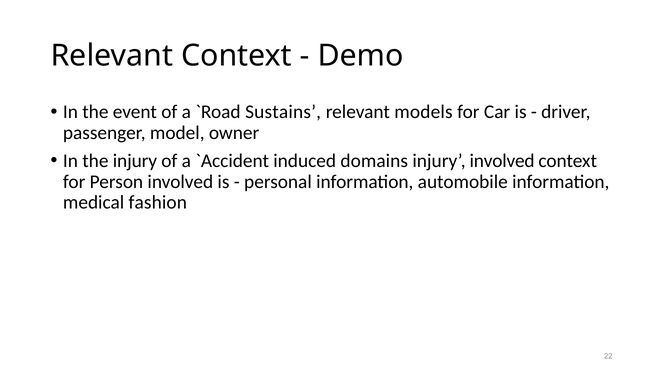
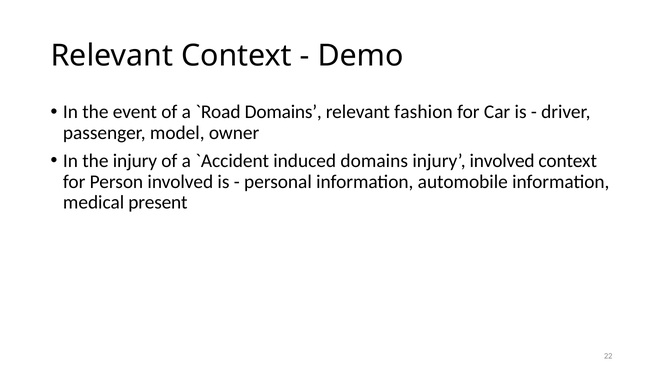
Sustains: Sustains -> Domains (283, 112)
models: models -> fashion (423, 112)
fashion: fashion -> present (158, 203)
